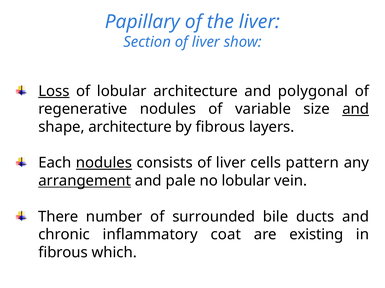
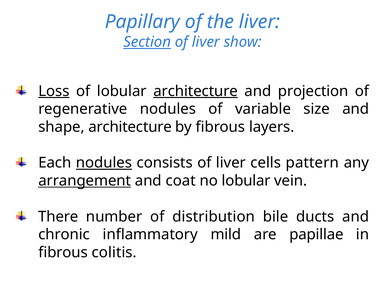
Section underline: none -> present (147, 42)
architecture underline: none -> present (196, 91)
polygonal: polygonal -> projection (313, 91)
and underline: present -> none (356, 109)
pale: pale -> coat (181, 181)
surrounded: surrounded -> distribution (214, 217)
coat: coat -> mild (226, 235)
existing: existing -> papillae (316, 235)
which: which -> colitis (114, 253)
